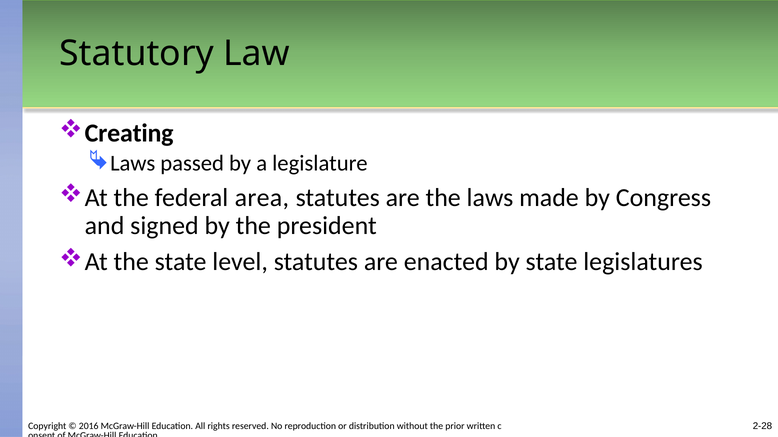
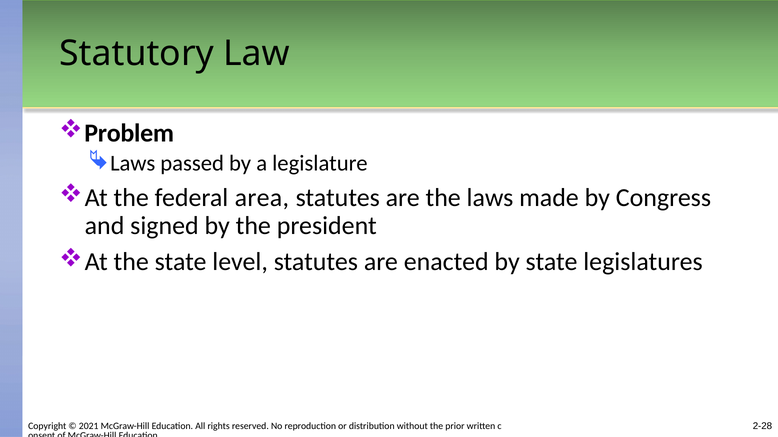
Creating: Creating -> Problem (129, 133)
2016: 2016 -> 2021 (89, 427)
